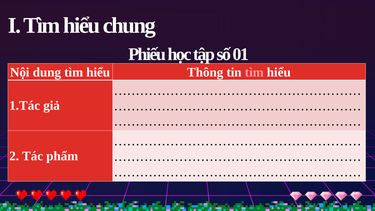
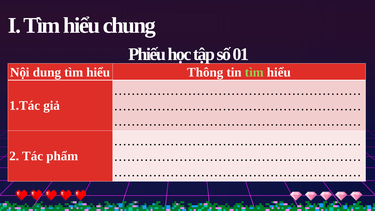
tìm colour: pink -> light green (254, 72)
